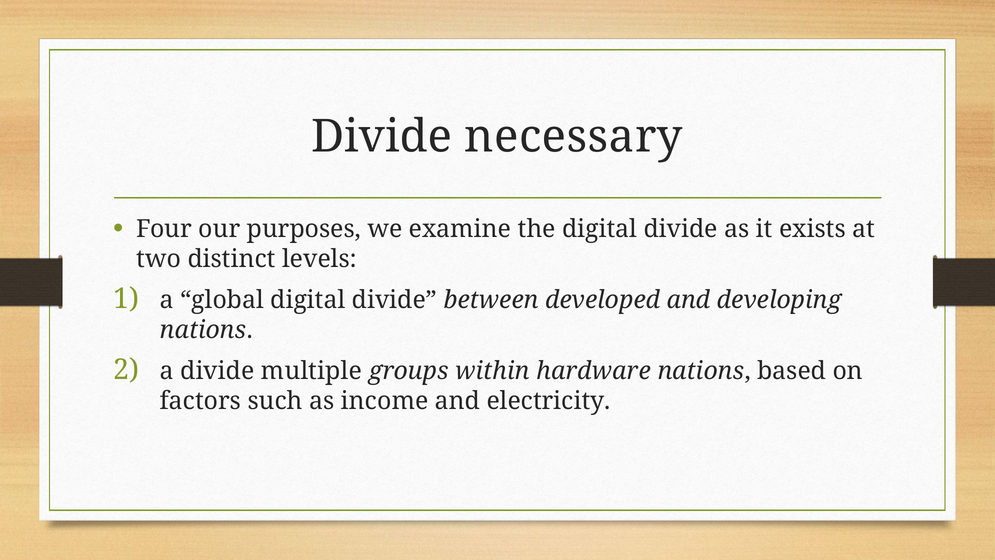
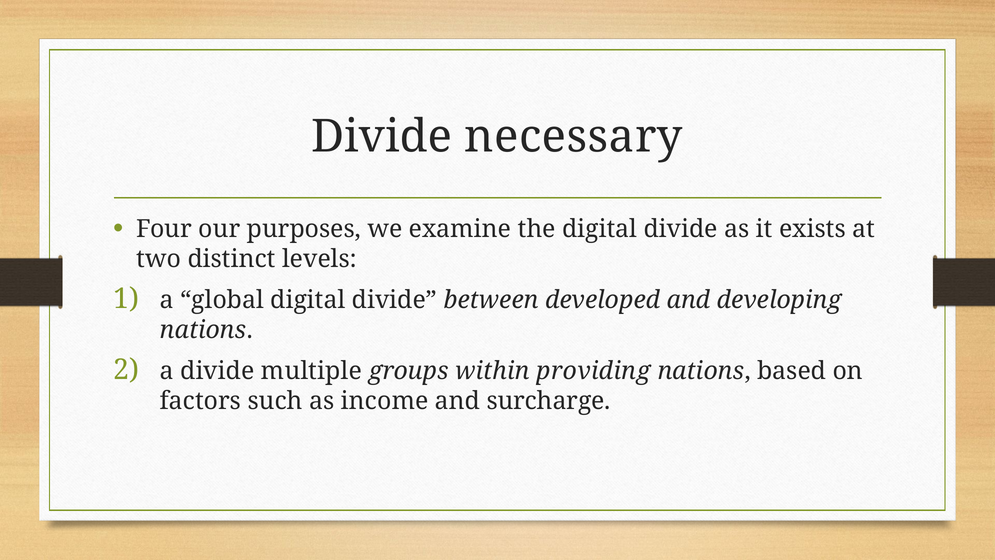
hardware: hardware -> providing (593, 371)
electricity: electricity -> surcharge (549, 401)
